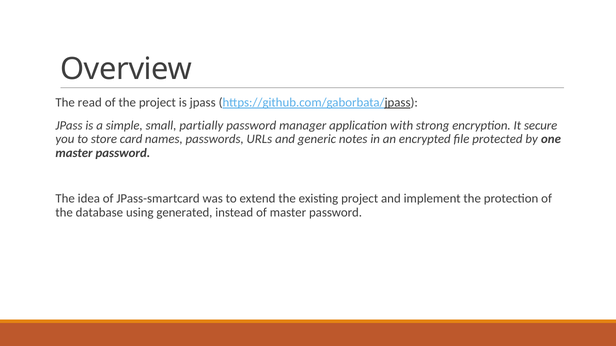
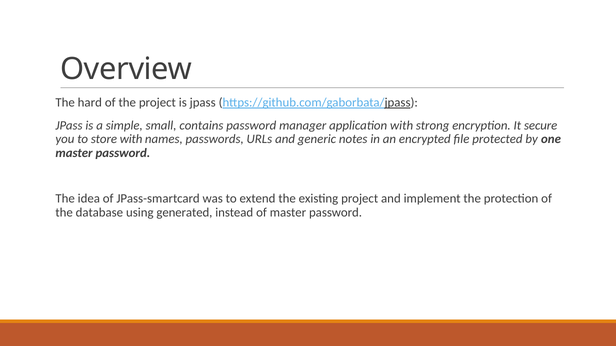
read: read -> hard (90, 103)
partially: partially -> contains (201, 126)
store card: card -> with (131, 139)
